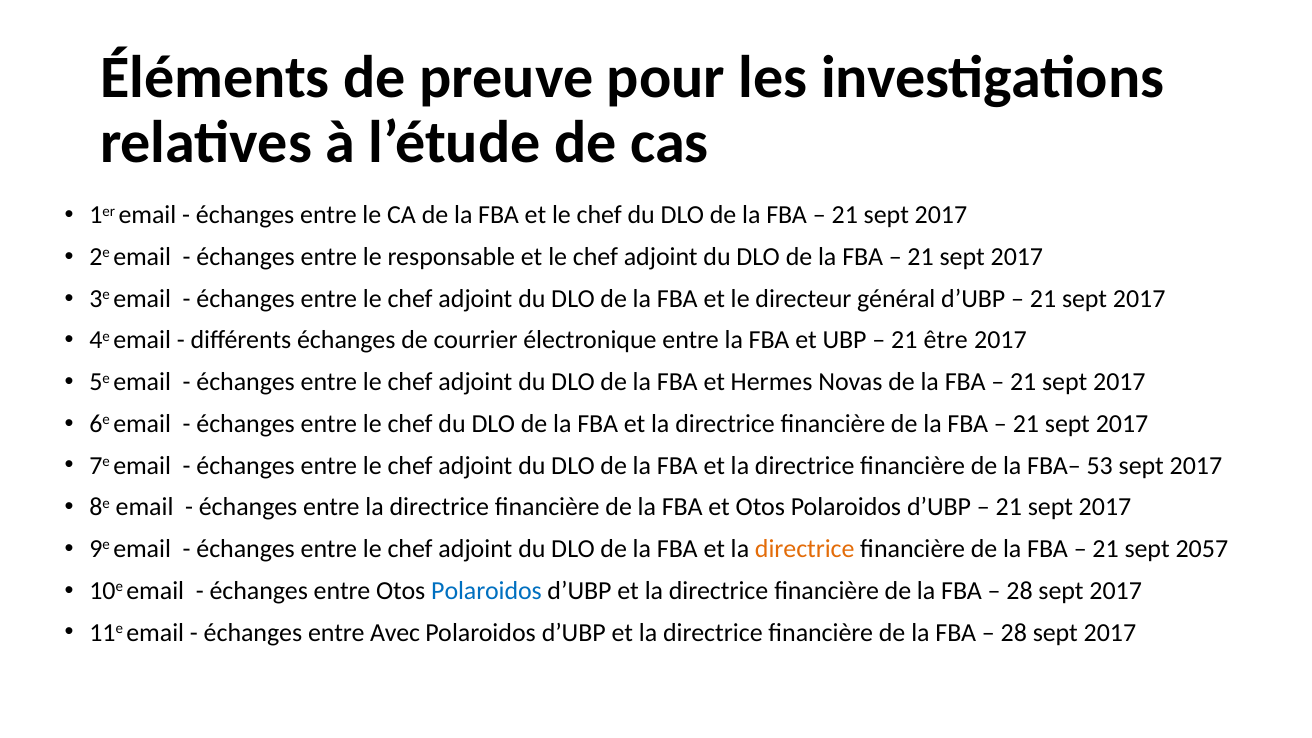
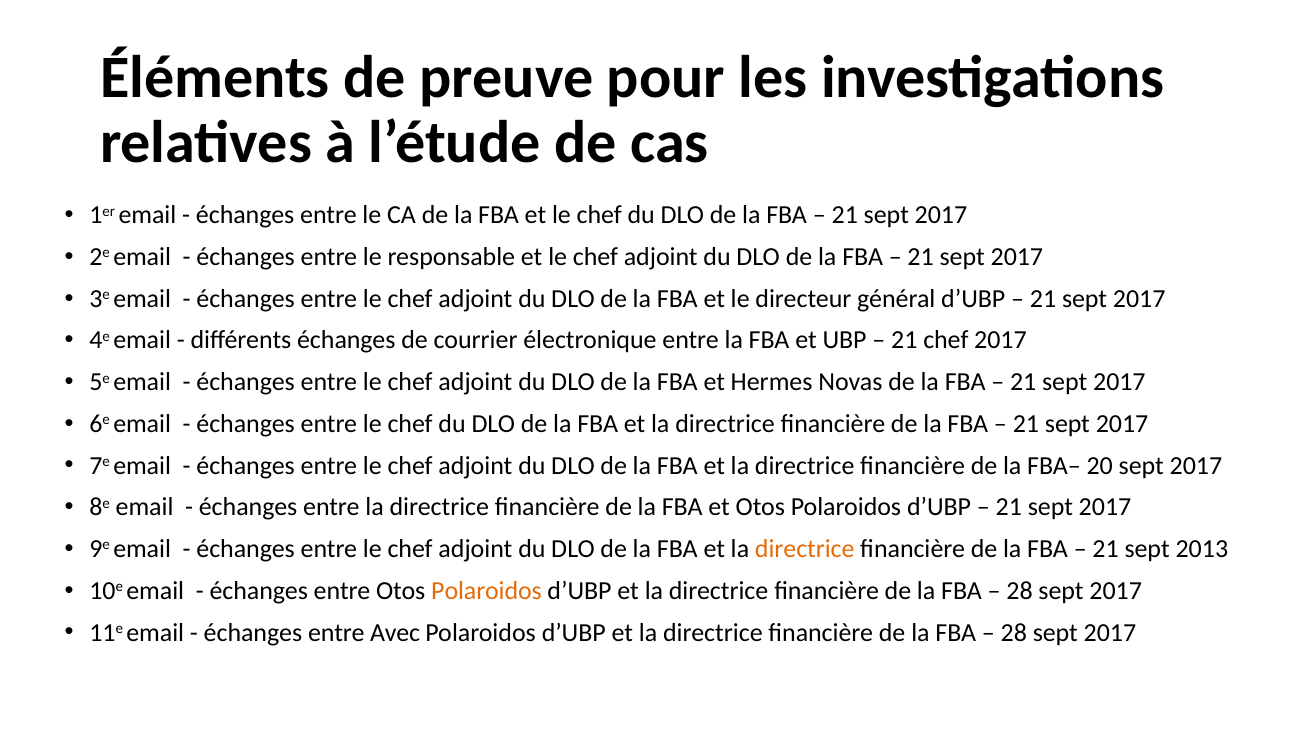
21 être: être -> chef (946, 340)
53: 53 -> 20 (1100, 466)
2057: 2057 -> 2013 (1202, 549)
Polaroidos colour: blue -> orange (487, 591)
